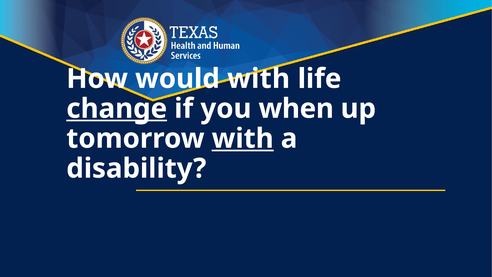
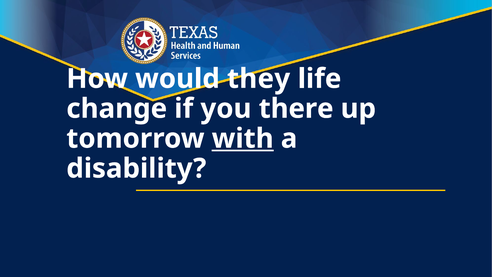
would with: with -> they (259, 79)
change underline: present -> none (117, 109)
when: when -> there (296, 109)
